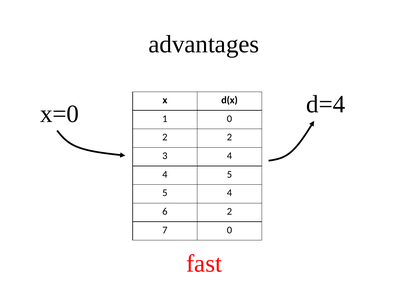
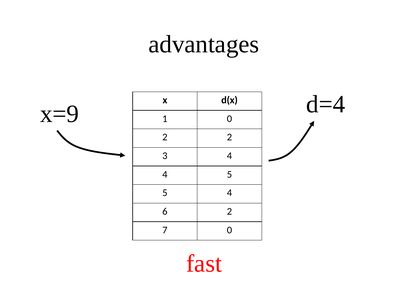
x=0: x=0 -> x=9 (60, 114)
